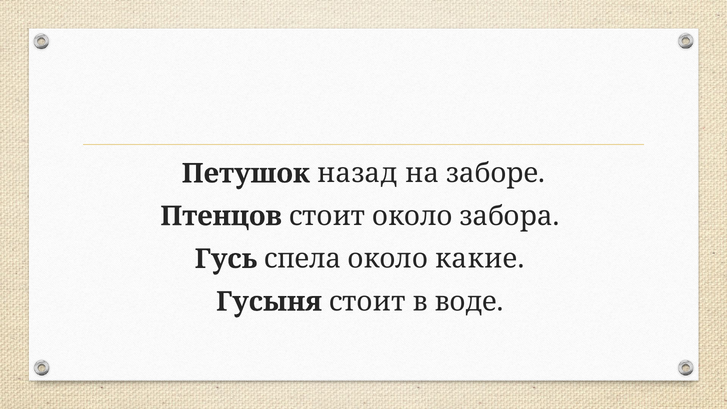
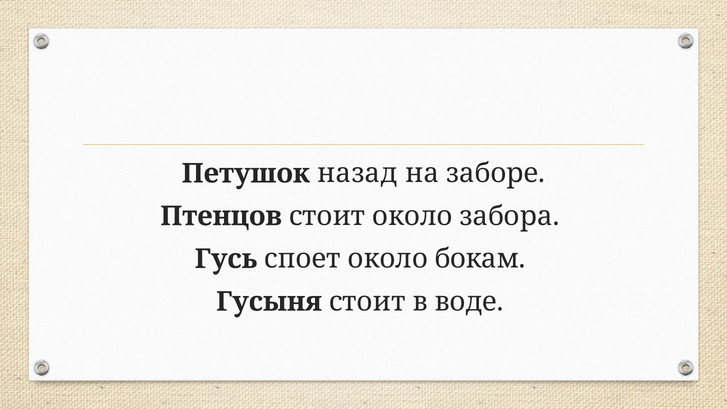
спела: спела -> споет (303, 259)
какие: какие -> бокам (480, 259)
